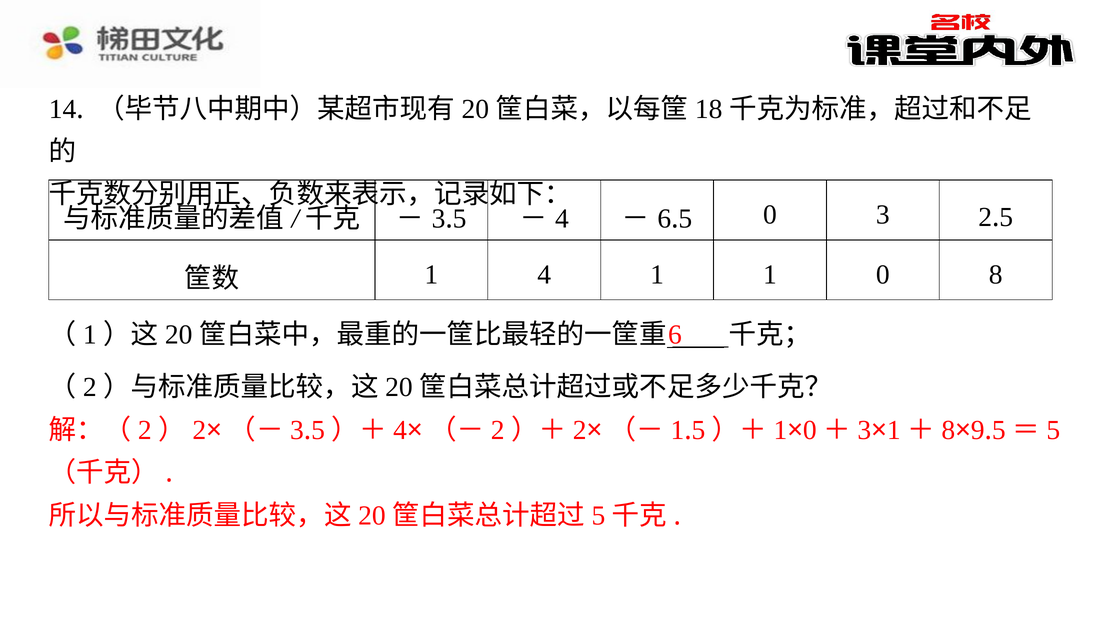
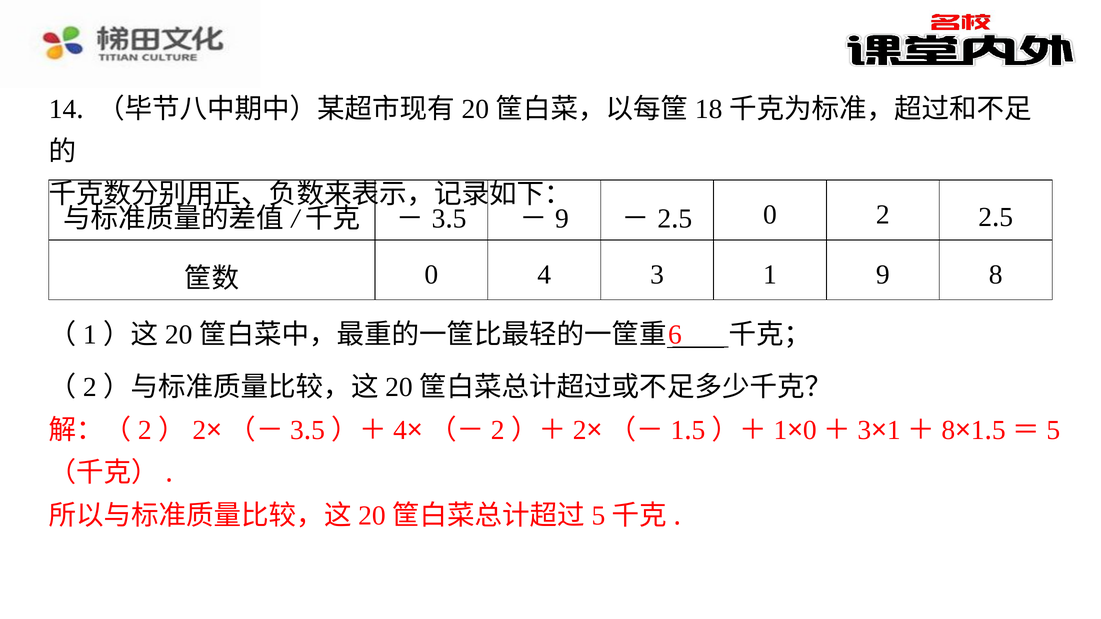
4: 4 -> 9 (562, 219)
6: 6 -> 2 (664, 219)
0 3: 3 -> 2 (883, 215)
1: 1 -> 0 (431, 275)
4 1: 1 -> 3 (657, 275)
1 0: 0 -> 9 (883, 275)
9: 9 -> 1 (978, 430)
